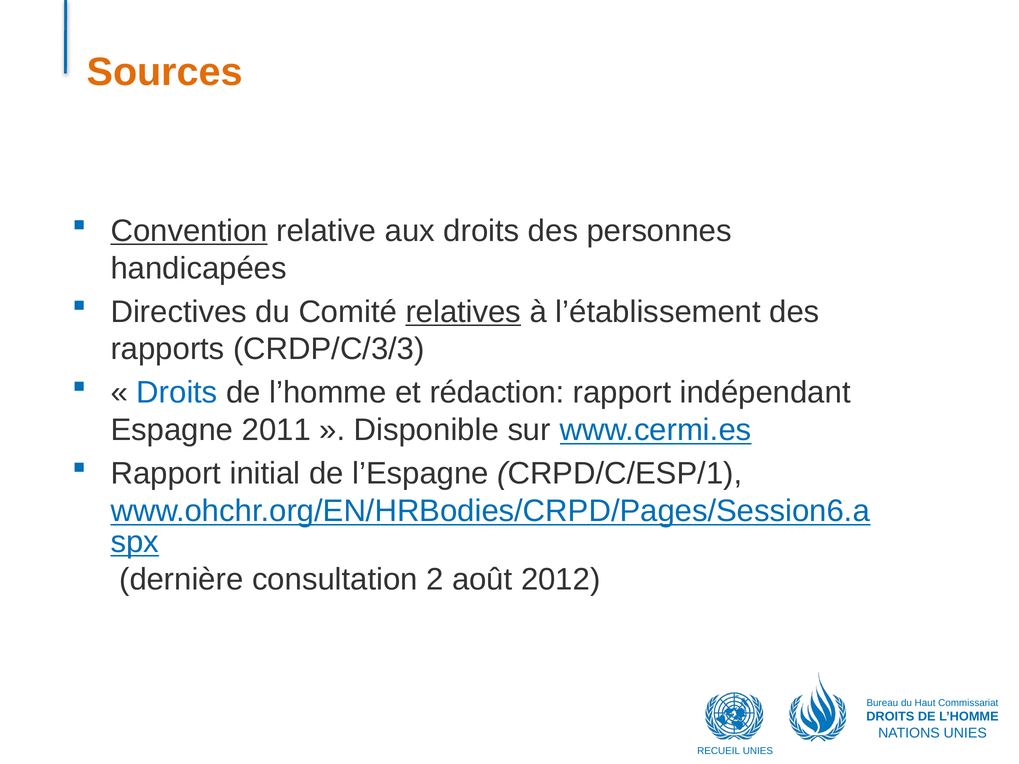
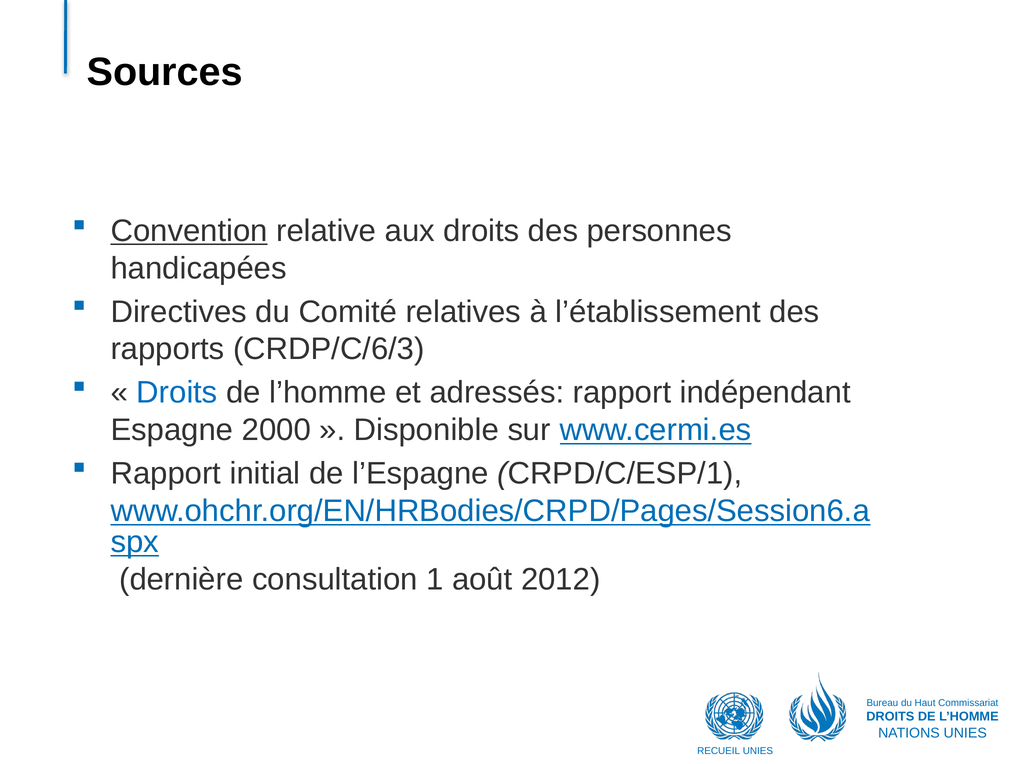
Sources colour: orange -> black (165, 72)
relatives underline: present -> none (463, 312)
CRDP/C/3/3: CRDP/C/3/3 -> CRDP/C/6/3 (329, 349)
rédaction: rédaction -> adressés (497, 393)
2011: 2011 -> 2000 (276, 430)
2: 2 -> 1 (435, 580)
